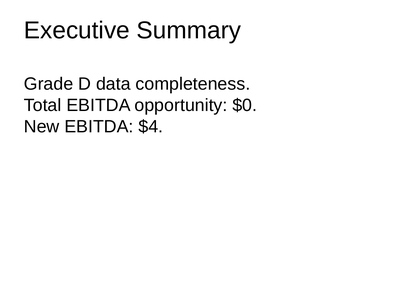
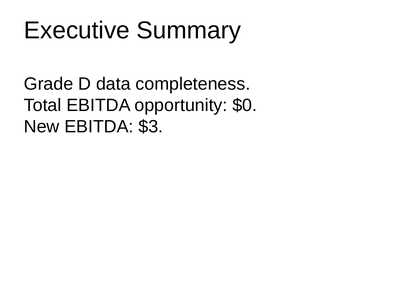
$4: $4 -> $3 (151, 127)
